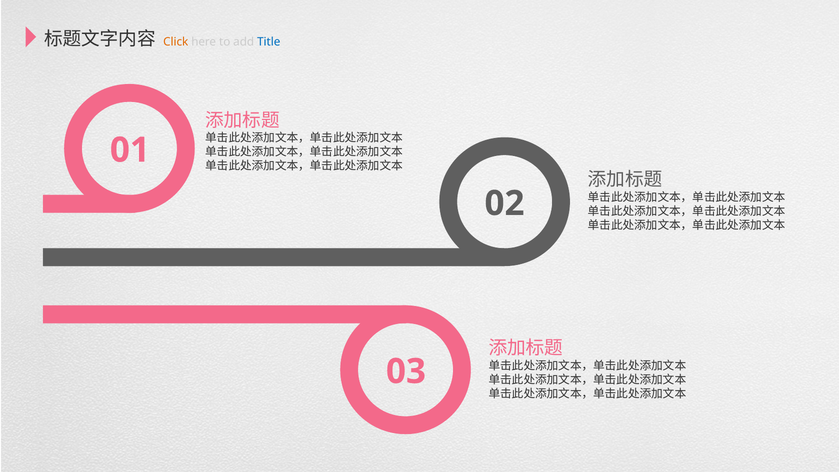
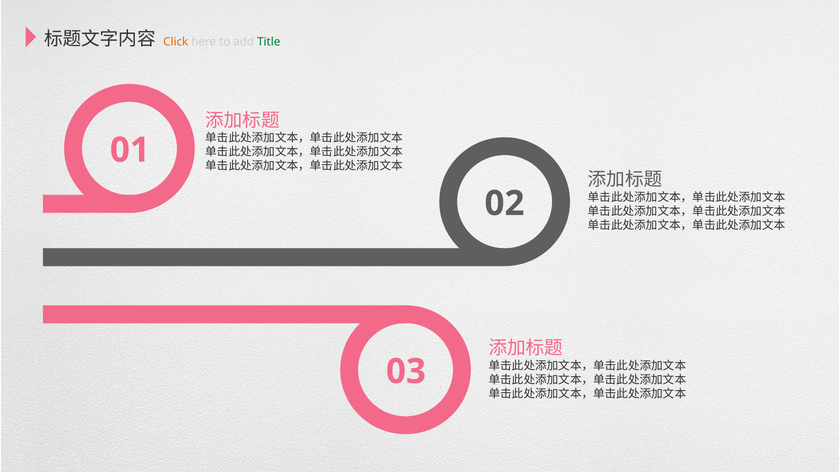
Title colour: blue -> green (269, 42)
